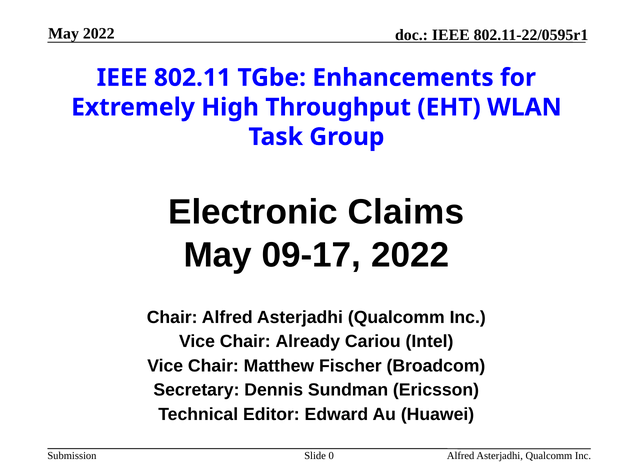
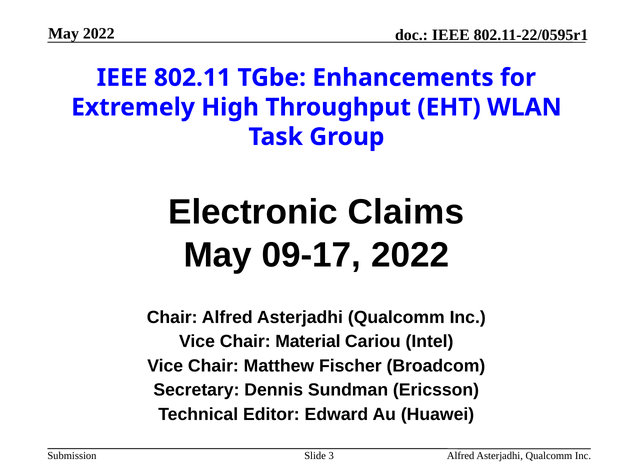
Already: Already -> Material (308, 341)
0: 0 -> 3 (331, 455)
